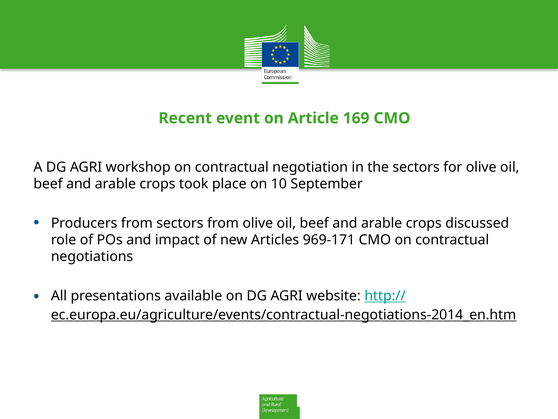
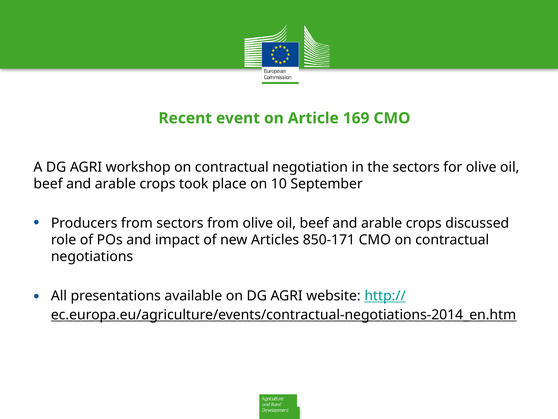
969-171: 969-171 -> 850-171 (329, 240)
